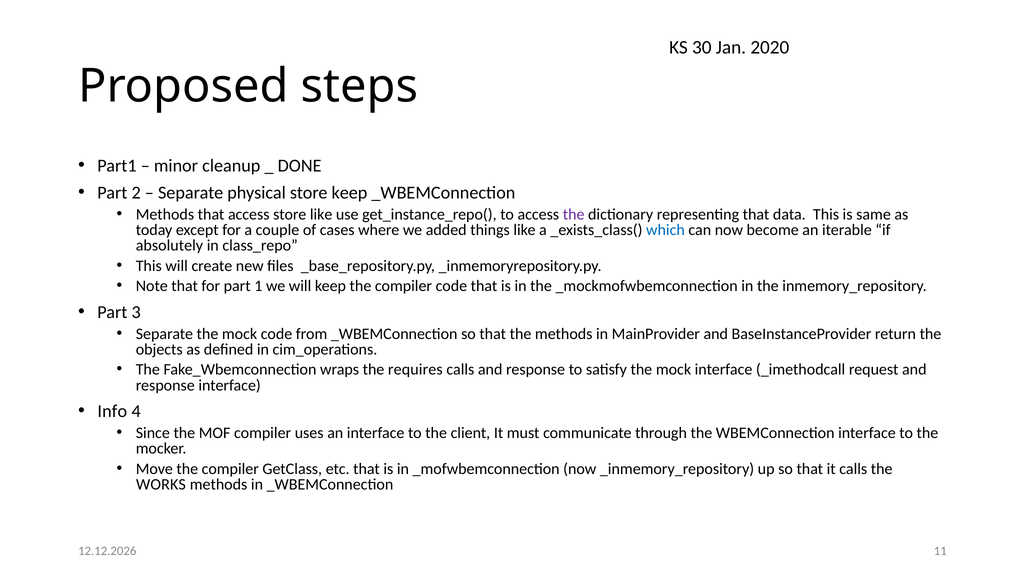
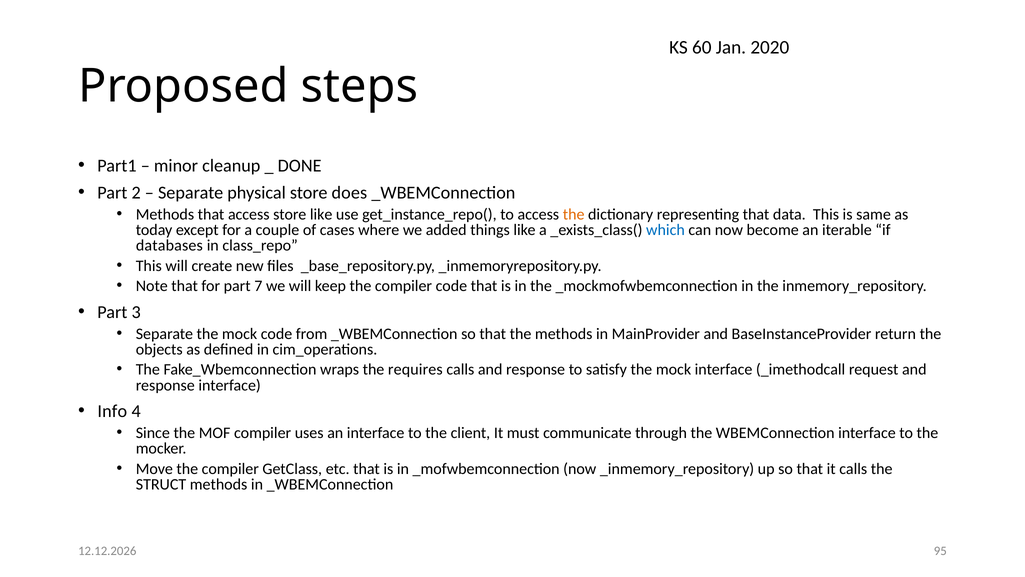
30: 30 -> 60 (702, 47)
store keep: keep -> does (349, 193)
the colour: purple -> orange (574, 214)
absolutely: absolutely -> databases (169, 245)
1: 1 -> 7 (258, 286)
WORKS: WORKS -> STRUCT (161, 484)
11: 11 -> 95 (940, 550)
